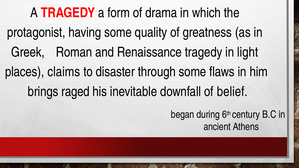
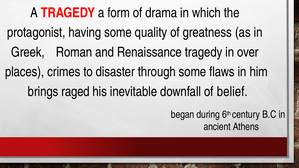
light: light -> over (248, 52)
claims: claims -> crimes (64, 72)
